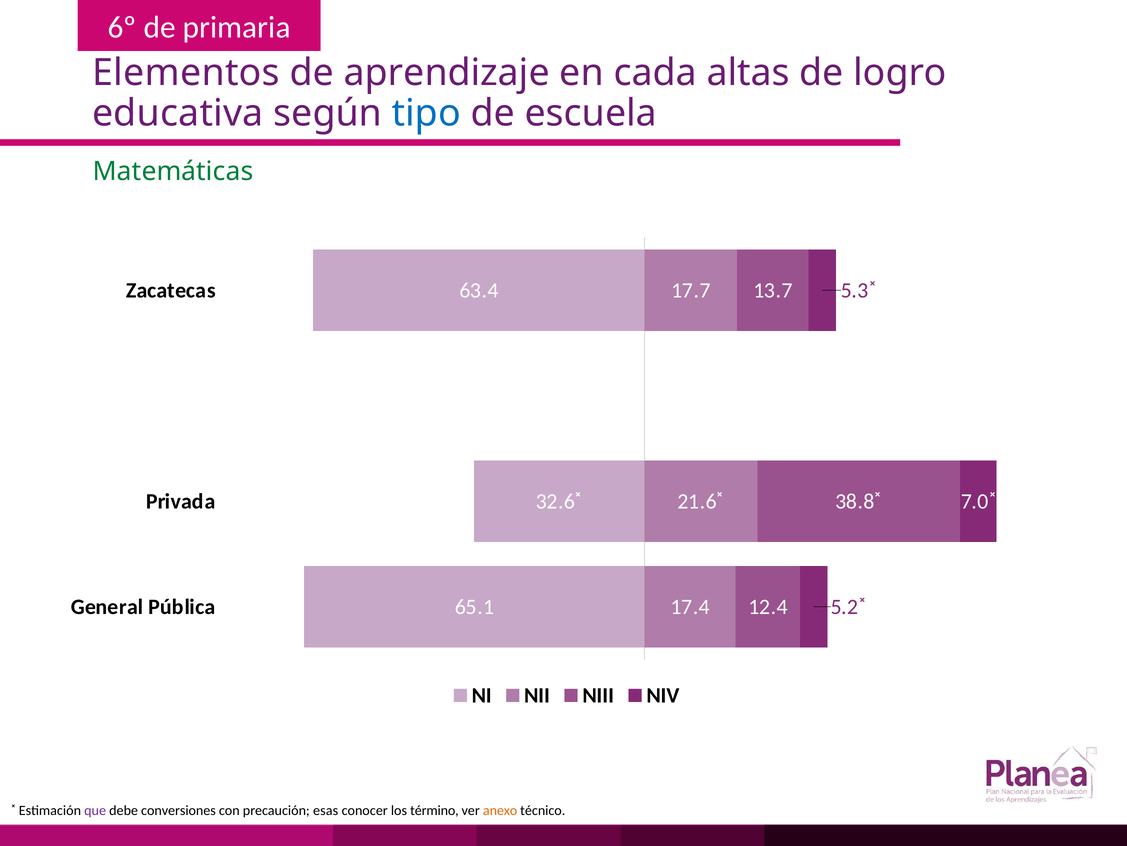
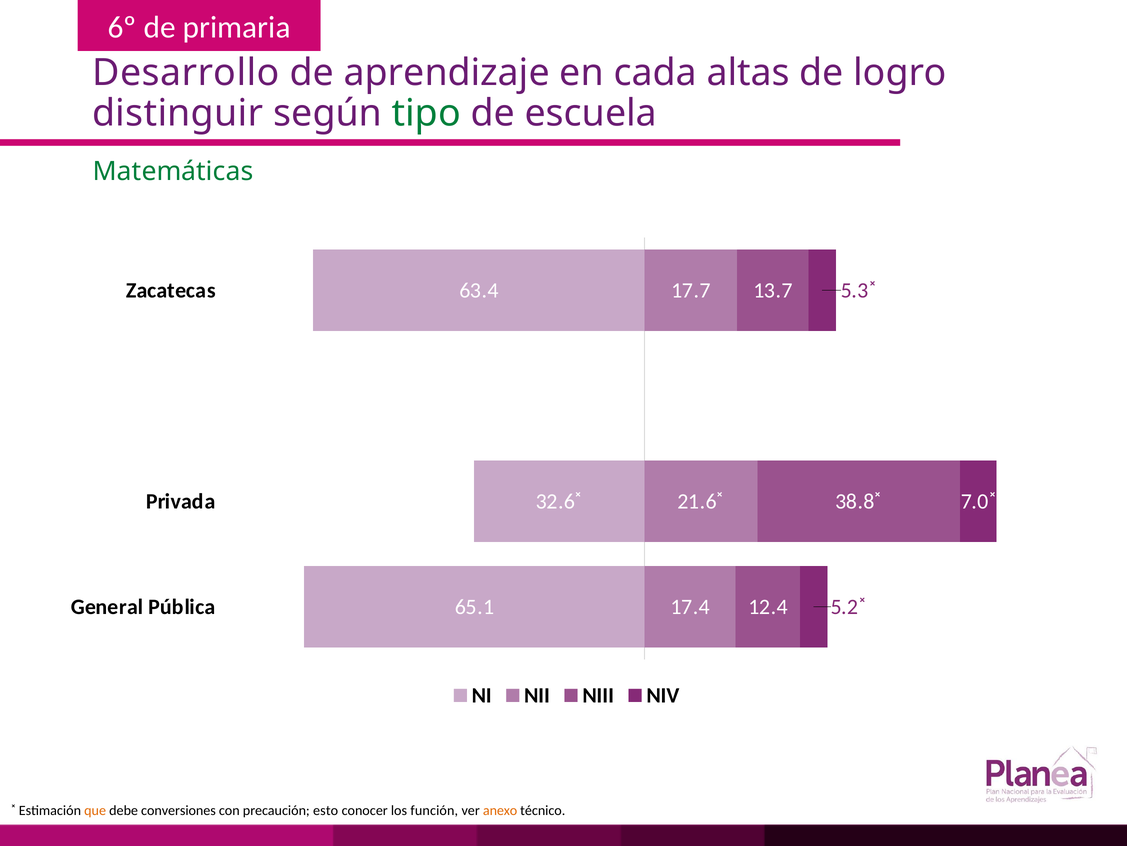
Elementos: Elementos -> Desarrollo (186, 73)
educativa: educativa -> distinguir (178, 113)
tipo colour: blue -> green (426, 113)
que colour: purple -> orange (95, 810)
esas: esas -> esto (326, 810)
término: término -> función (434, 810)
